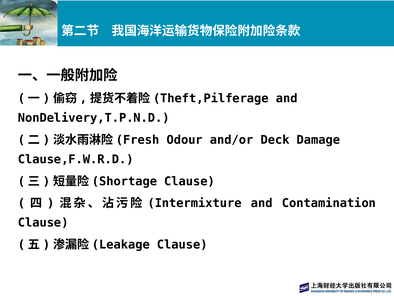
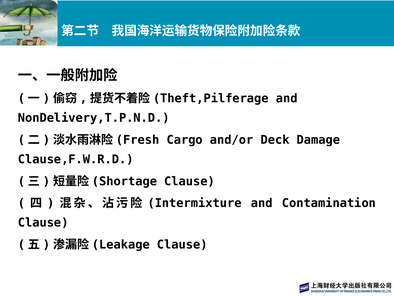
Odour: Odour -> Cargo (185, 140)
